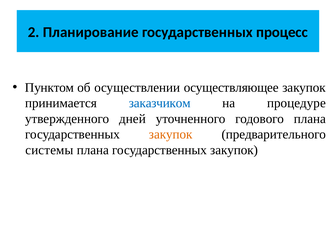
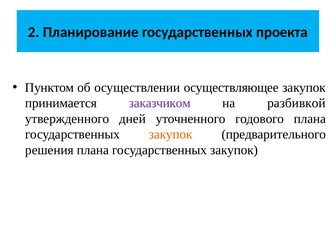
процесс: процесс -> проекта (282, 32)
заказчиком colour: blue -> purple (160, 103)
процедуре: процедуре -> разбивкой (296, 103)
системы: системы -> решения (49, 150)
